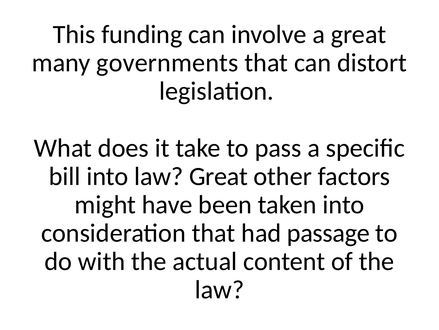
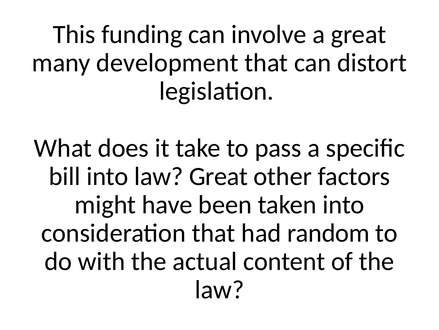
governments: governments -> development (167, 63)
passage: passage -> random (328, 233)
